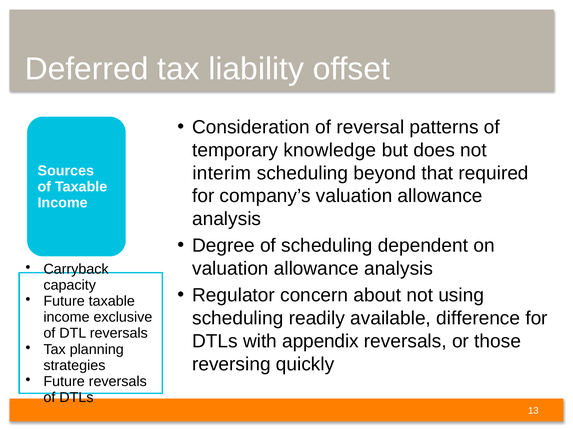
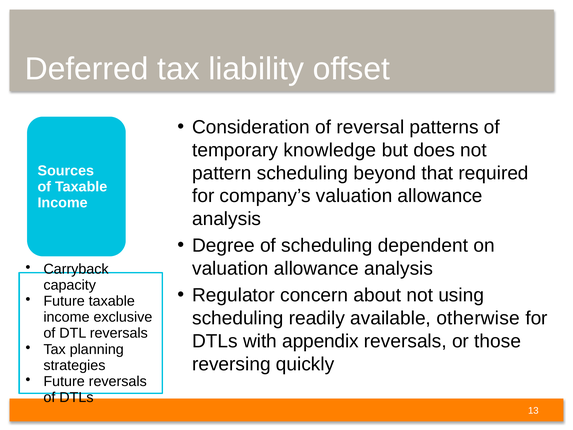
interim: interim -> pattern (222, 173)
difference: difference -> otherwise (478, 318)
